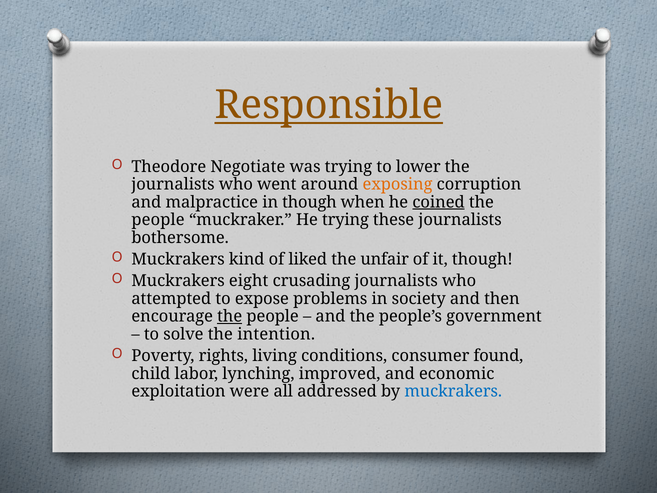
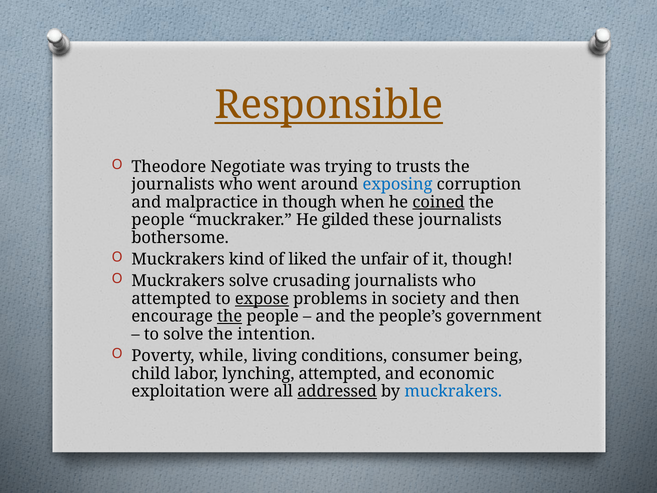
lower: lower -> trusts (418, 167)
exposing colour: orange -> blue (398, 184)
He trying: trying -> gilded (345, 220)
Muckrakers eight: eight -> solve (249, 281)
expose underline: none -> present (262, 299)
rights: rights -> while (223, 356)
found: found -> being (498, 356)
lynching improved: improved -> attempted (340, 374)
addressed underline: none -> present (337, 391)
